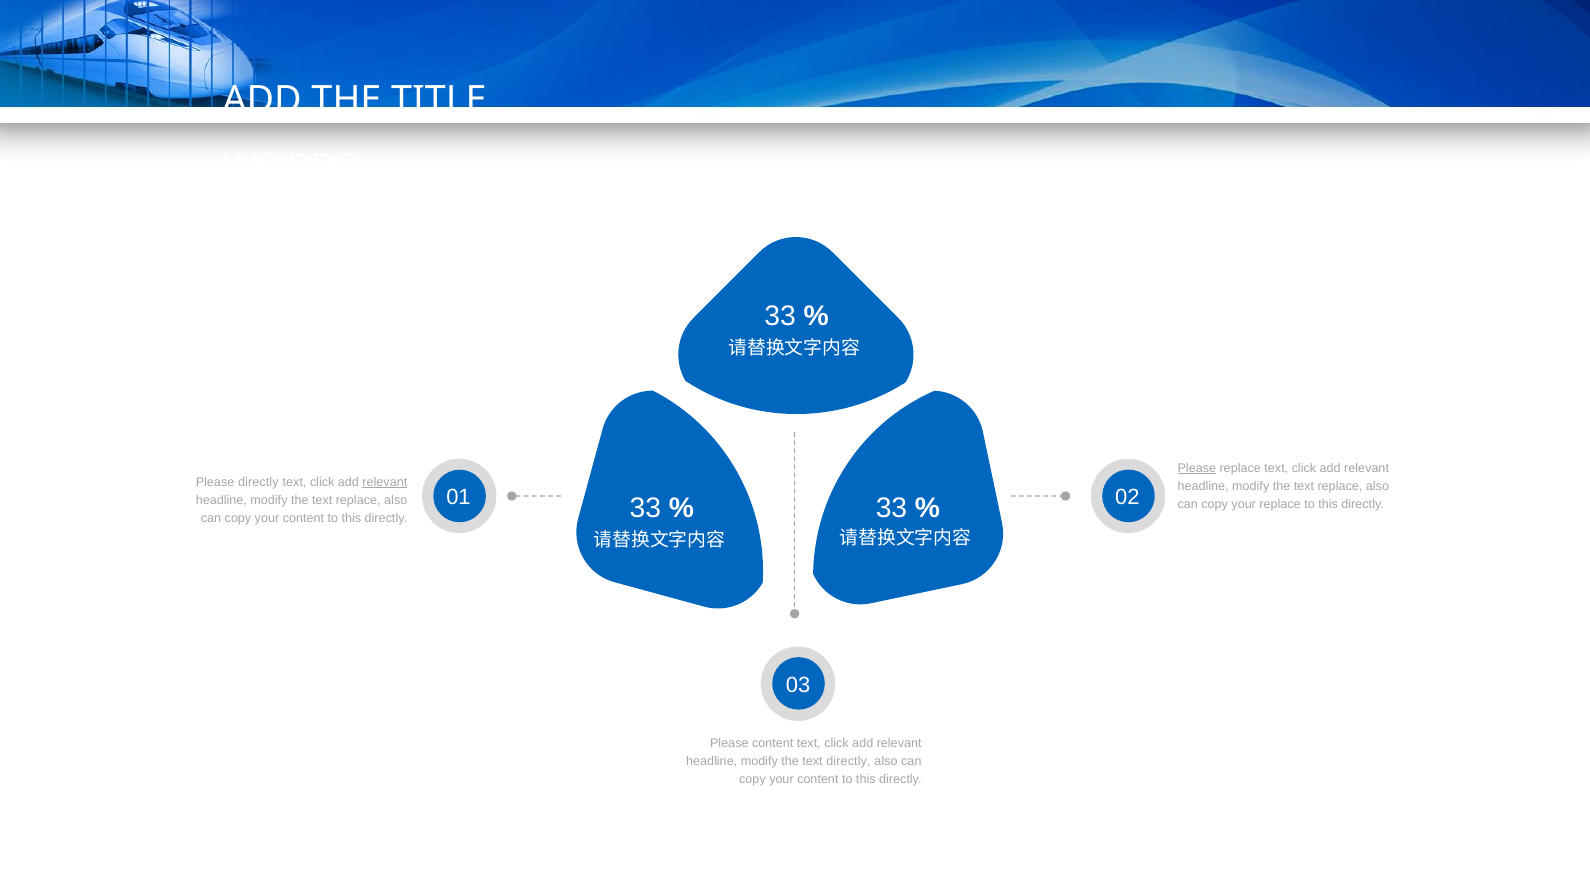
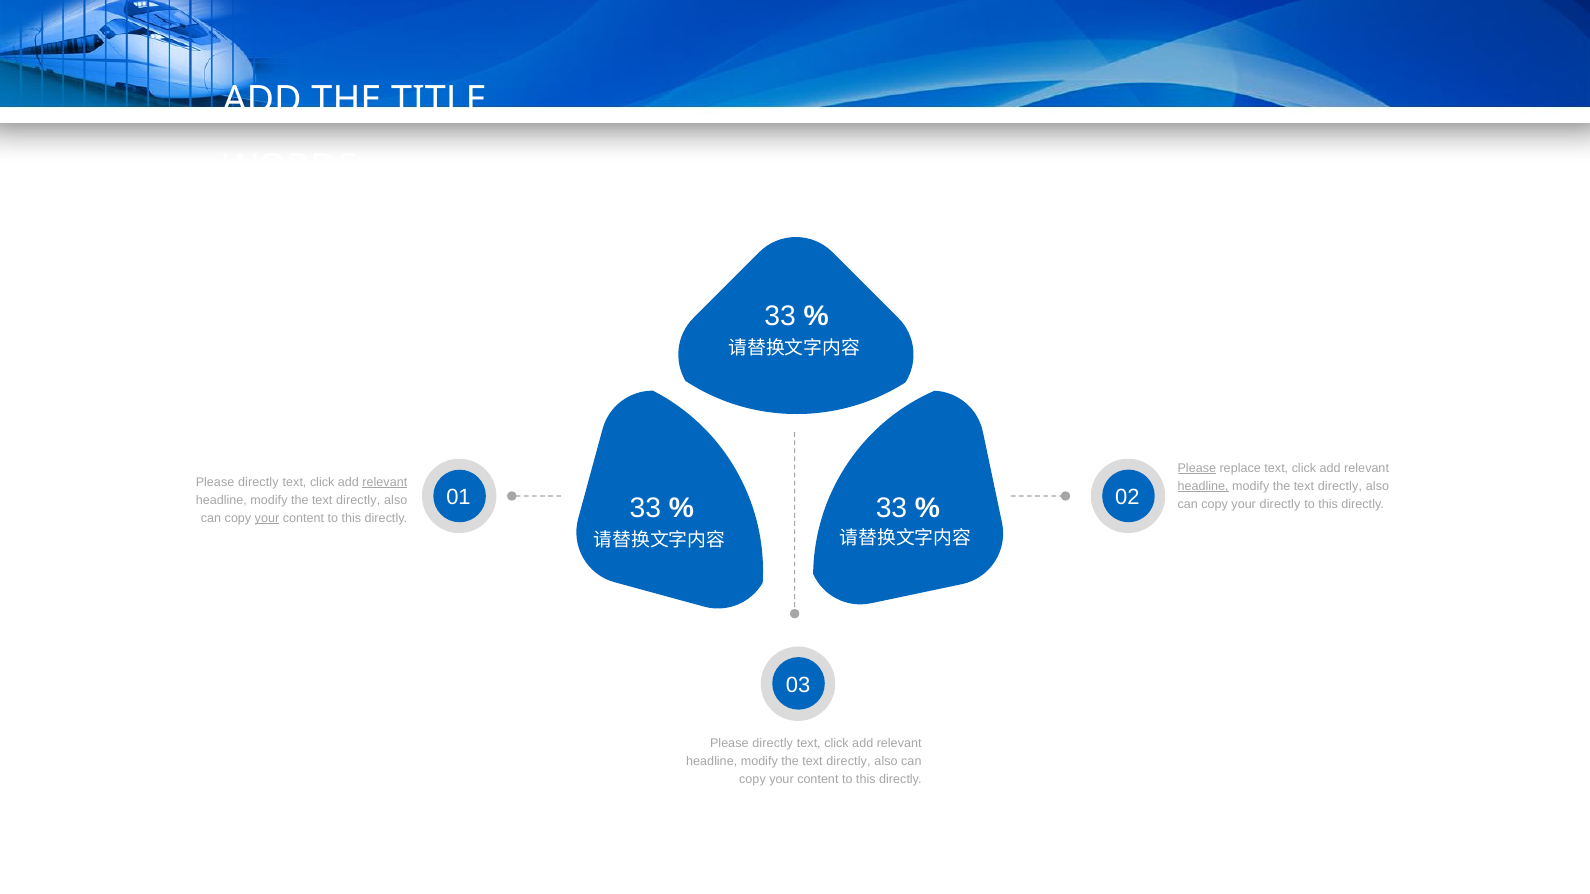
headline underline: none -> present (1203, 486)
replace: replace -> directly (1340, 486)
replace: replace -> directly (358, 500)
your replace: replace -> directly (1280, 504)
your underline: none -> present (267, 518)
content: content -> directly (773, 743)
